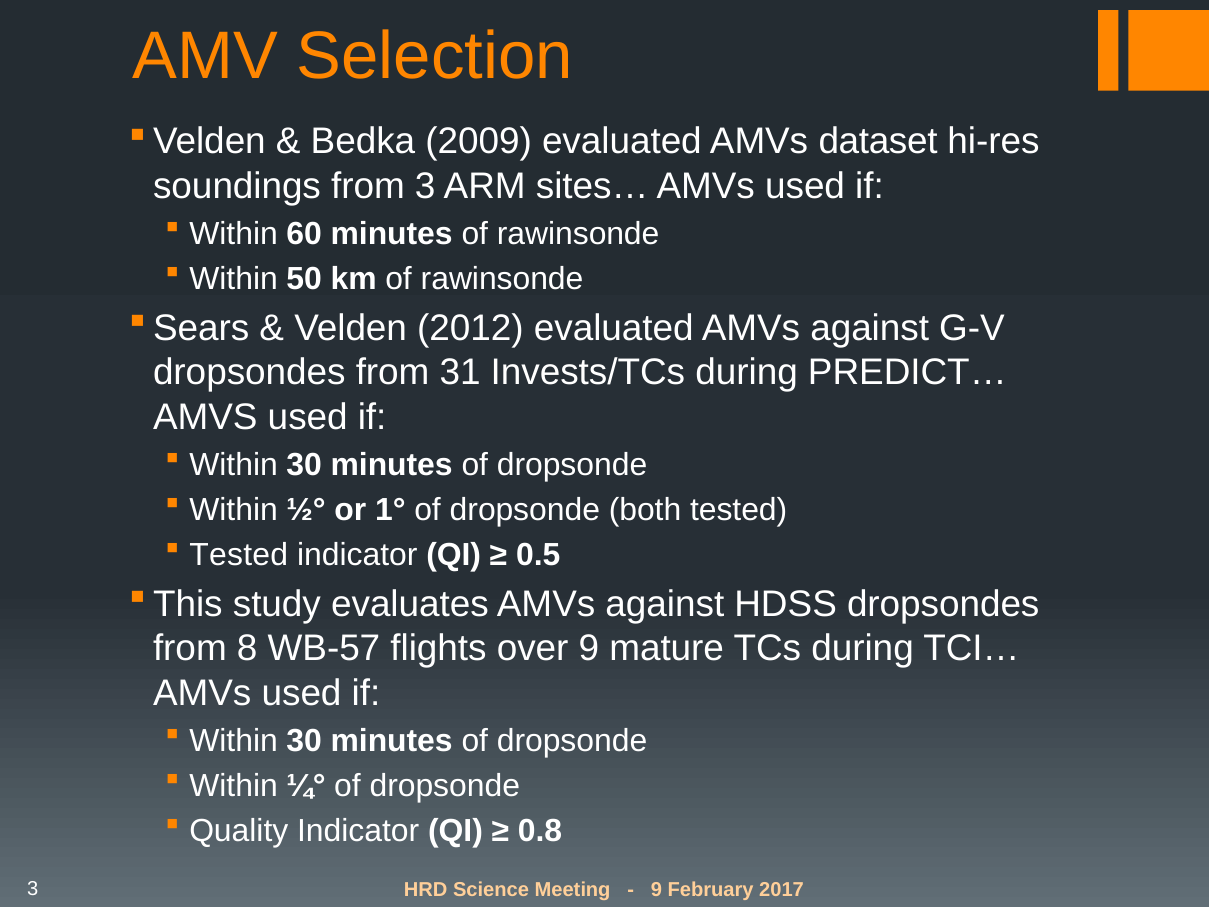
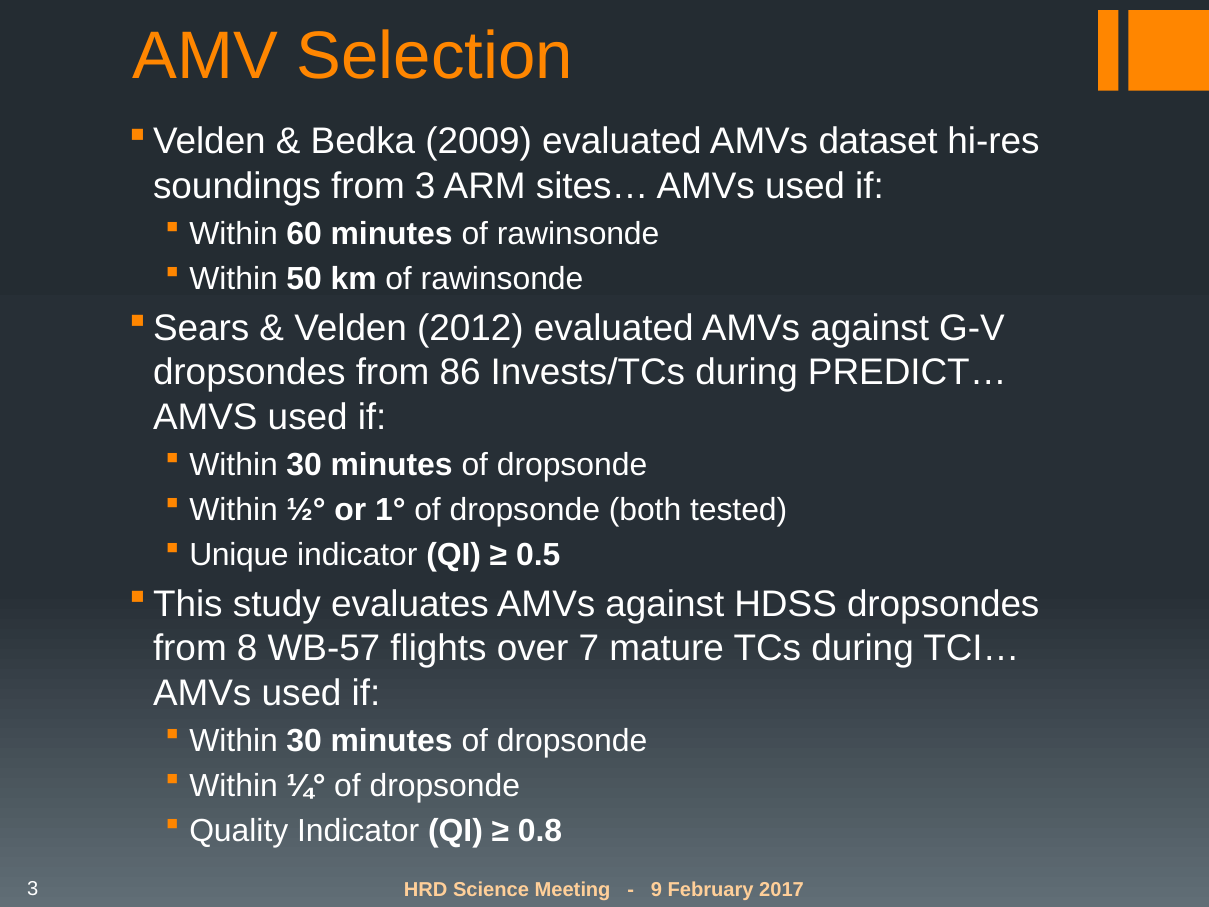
31: 31 -> 86 (460, 373)
Tested: Tested -> Unique (239, 554)
over 9: 9 -> 7 (589, 648)
